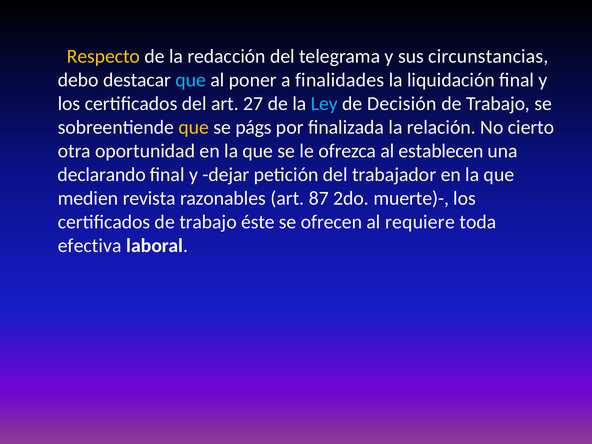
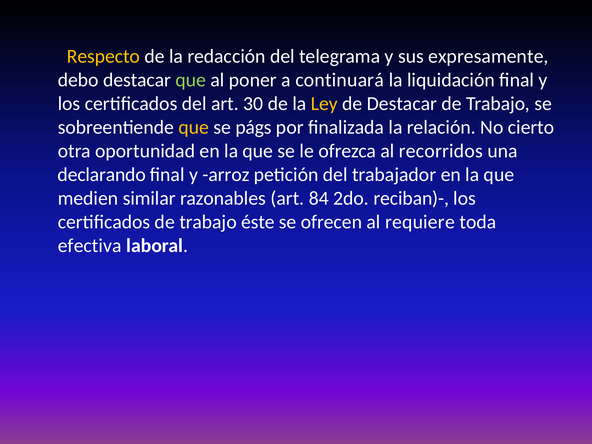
circunstancias: circunstancias -> expresamente (488, 56)
que colour: light blue -> light green (191, 80)
finalidades: finalidades -> continuará (340, 80)
27: 27 -> 30 (253, 104)
Ley colour: light blue -> yellow (324, 104)
de Decisión: Decisión -> Destacar (402, 104)
establecen: establecen -> recorridos (441, 151)
dejar: dejar -> arroz (226, 175)
revista: revista -> similar (149, 198)
87: 87 -> 84 (319, 198)
muerte)-: muerte)- -> reciban)- (411, 198)
